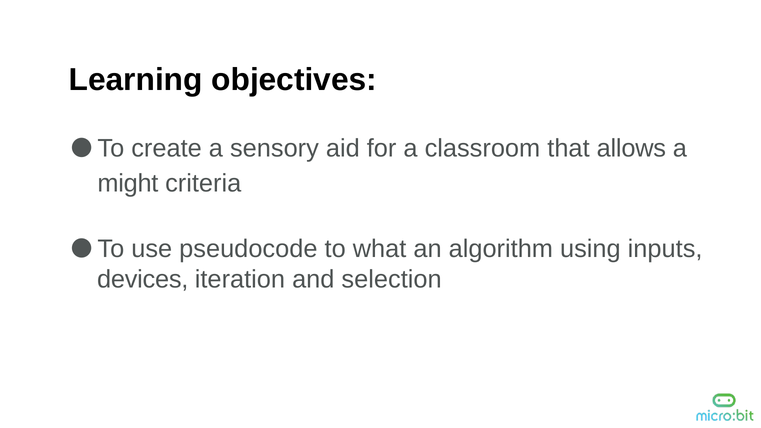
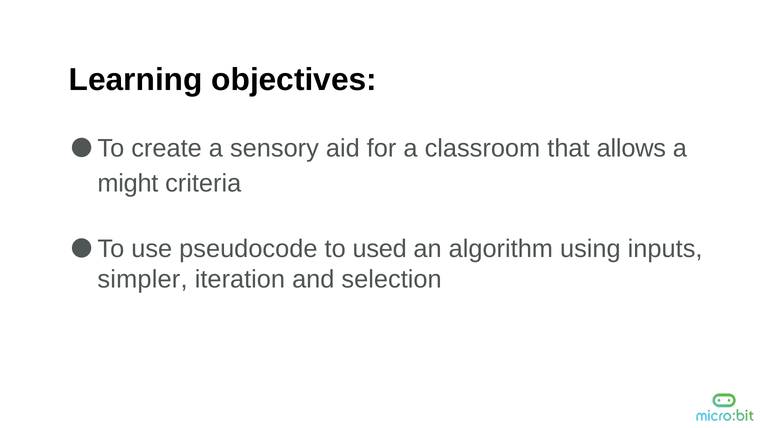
what: what -> used (380, 249)
devices: devices -> simpler (143, 279)
